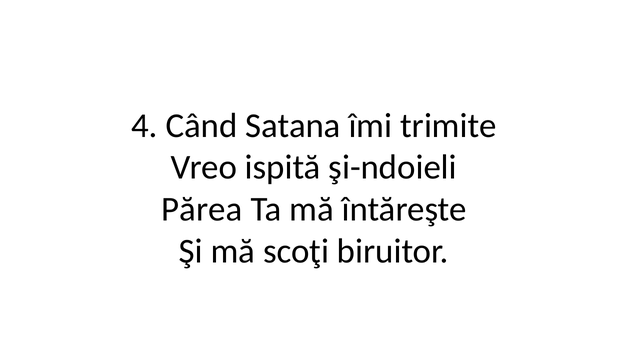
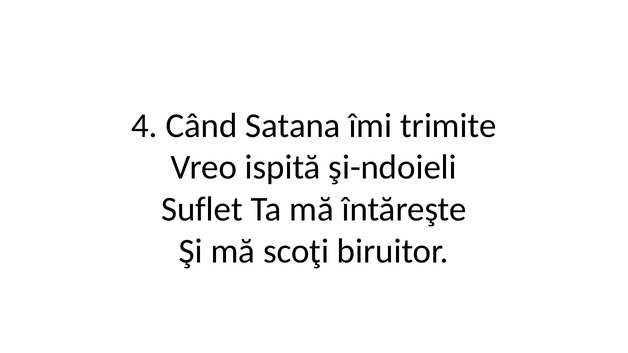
Părea: Părea -> Suflet (202, 209)
